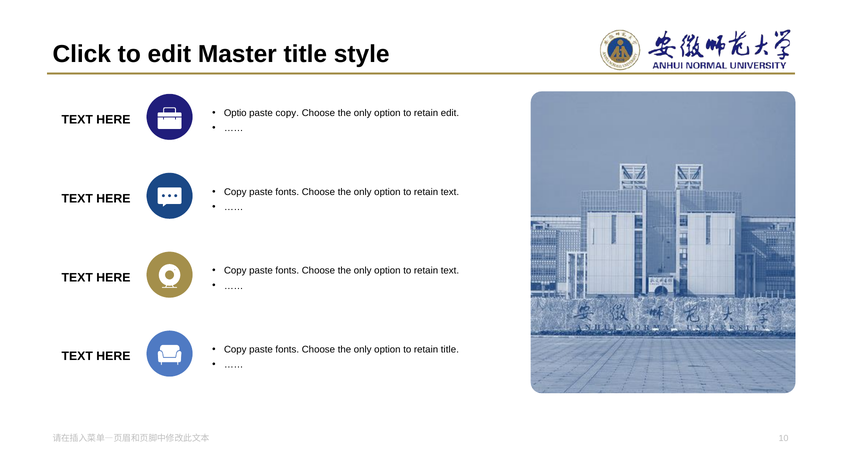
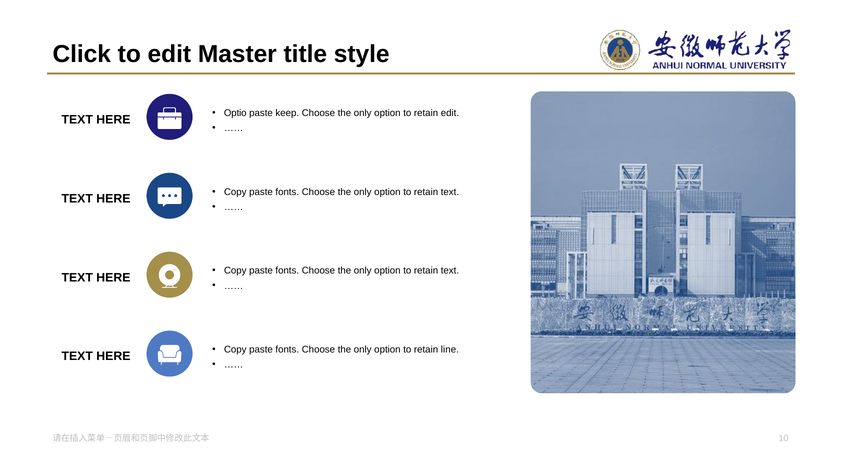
paste copy: copy -> keep (287, 113)
retain title: title -> line (450, 350)
